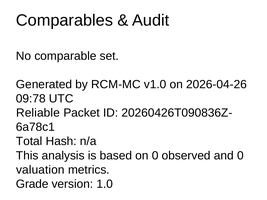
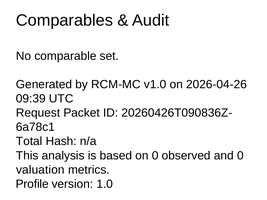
09:78: 09:78 -> 09:39 (31, 99)
Reliable: Reliable -> Request (38, 113)
Grade: Grade -> Profile (32, 184)
